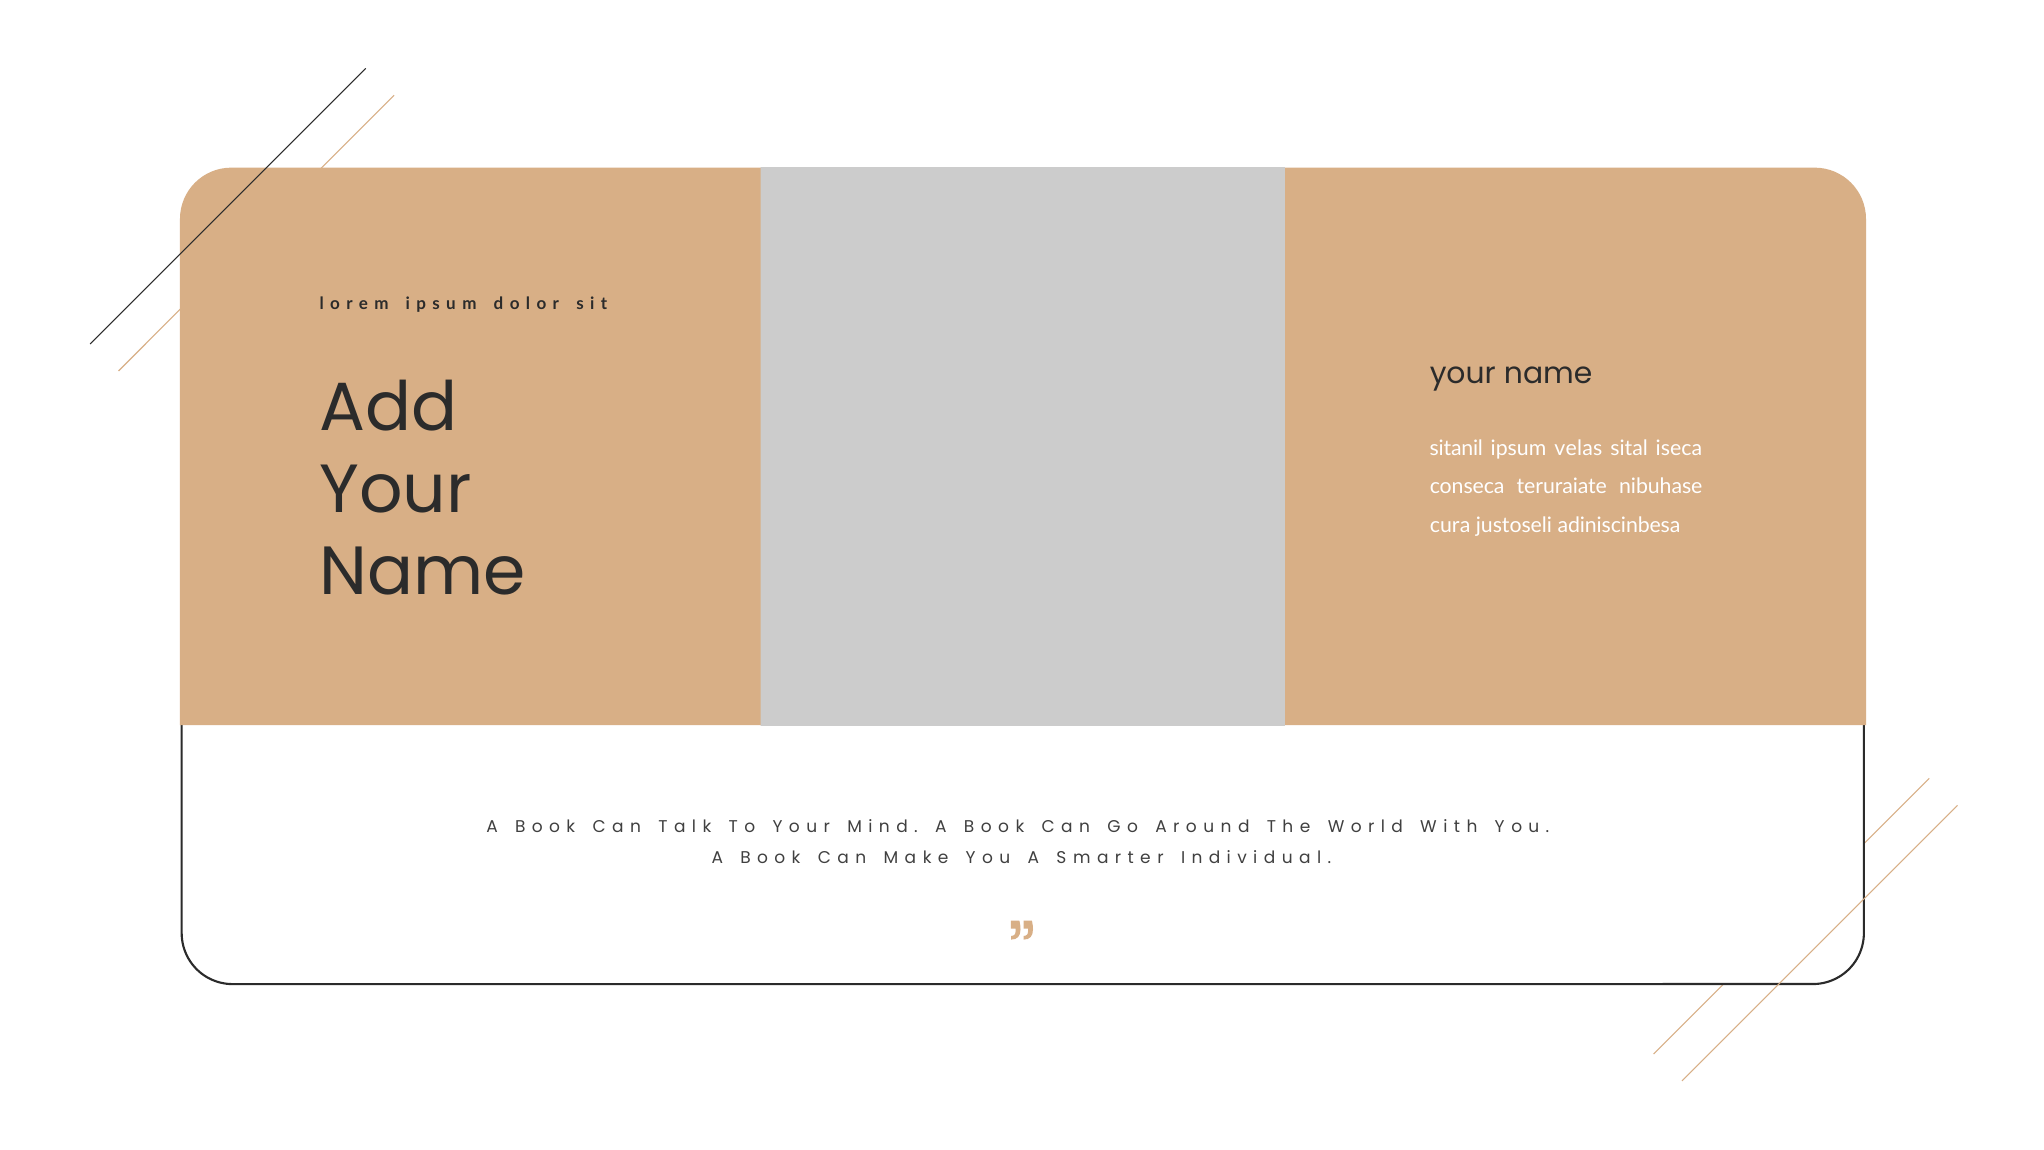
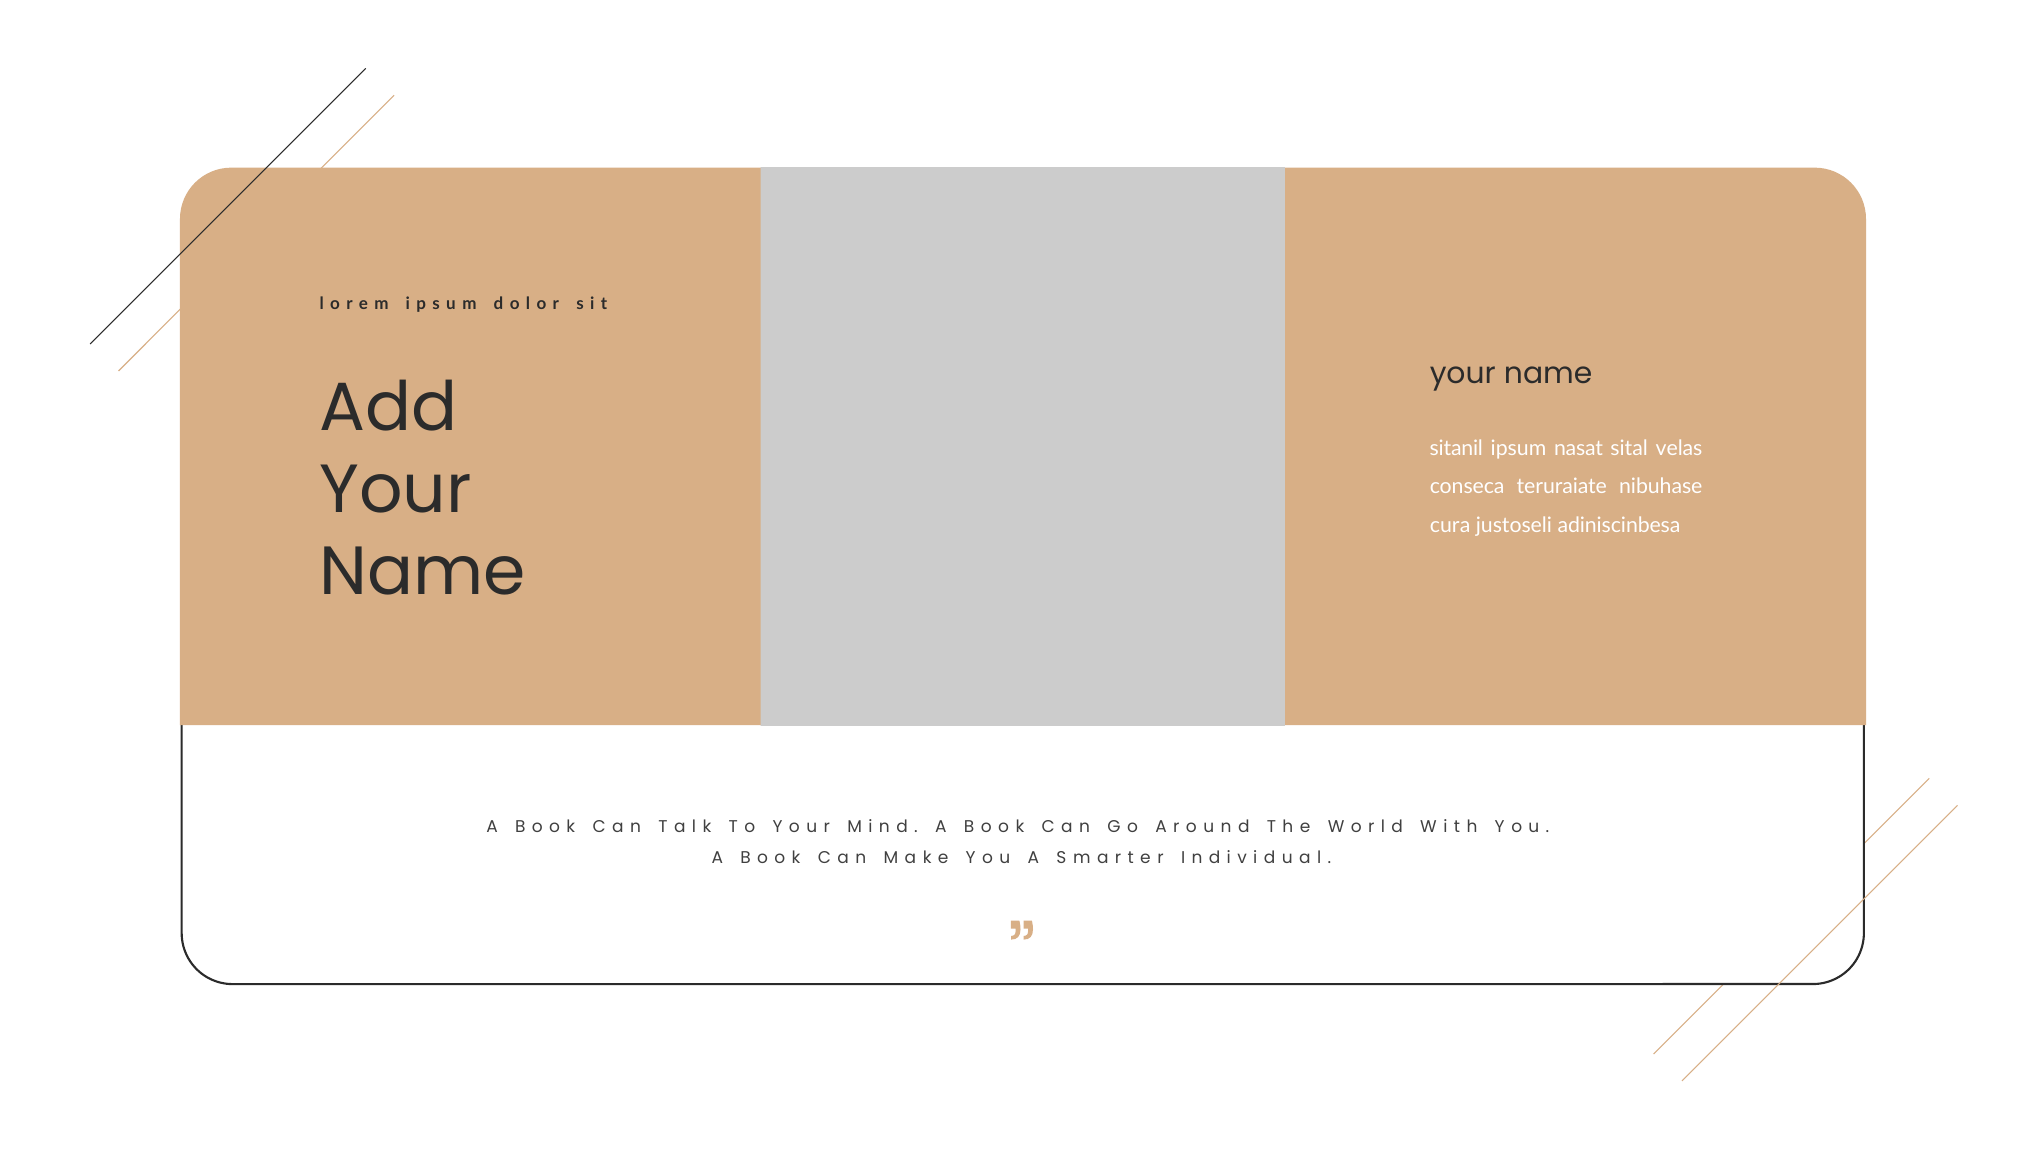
velas: velas -> nasat (1579, 448)
iseca: iseca -> velas (1679, 448)
